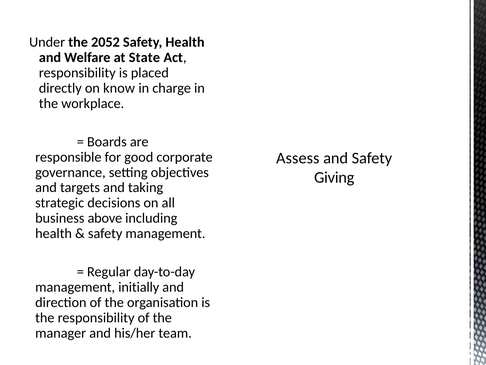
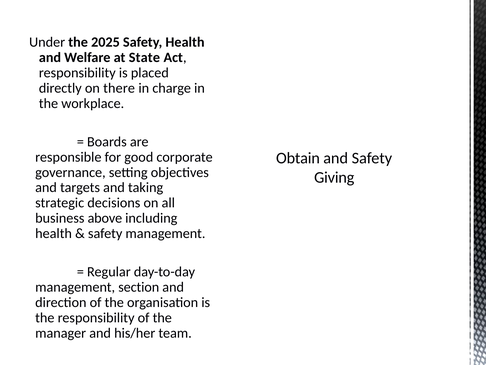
2052: 2052 -> 2025 (105, 42)
know: know -> there (119, 88)
Assess: Assess -> Obtain (298, 158)
initially: initially -> section (139, 287)
